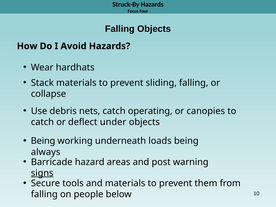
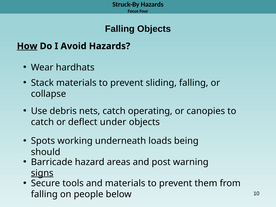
How underline: none -> present (27, 46)
Being: Being -> Spots (43, 141)
always: always -> should (46, 152)
